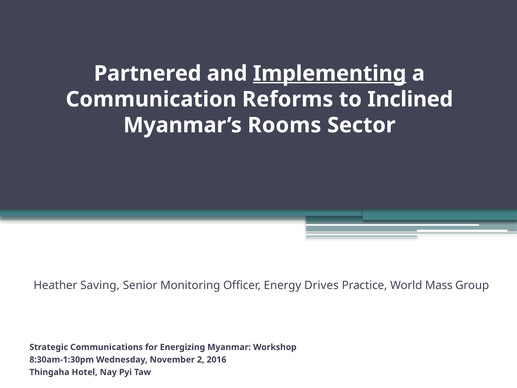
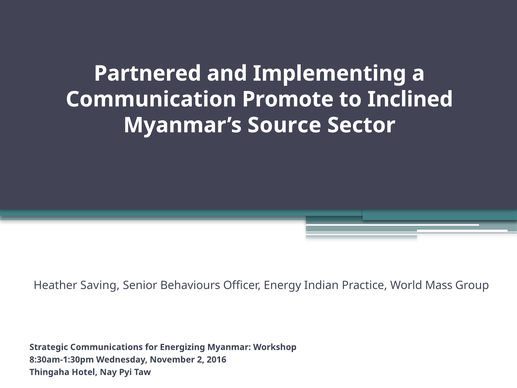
Implementing underline: present -> none (330, 73)
Reforms: Reforms -> Promote (288, 99)
Rooms: Rooms -> Source (284, 125)
Monitoring: Monitoring -> Behaviours (190, 285)
Drives: Drives -> Indian (321, 285)
